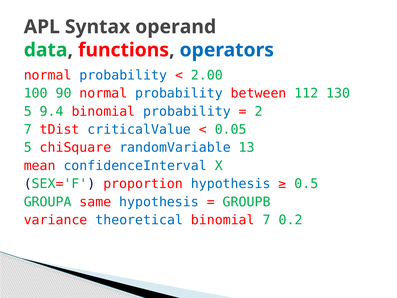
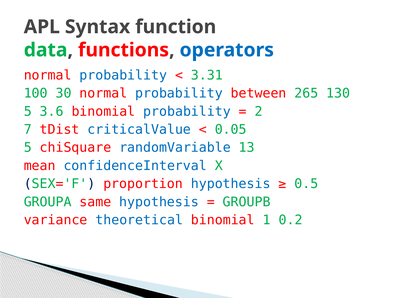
operand: operand -> function (176, 27)
2.00: 2.00 -> 3.31 (207, 75)
90: 90 -> 30 (64, 93)
112: 112 -> 265 (306, 93)
9.4: 9.4 -> 3.6 (52, 111)
binomial 7: 7 -> 1 (267, 220)
